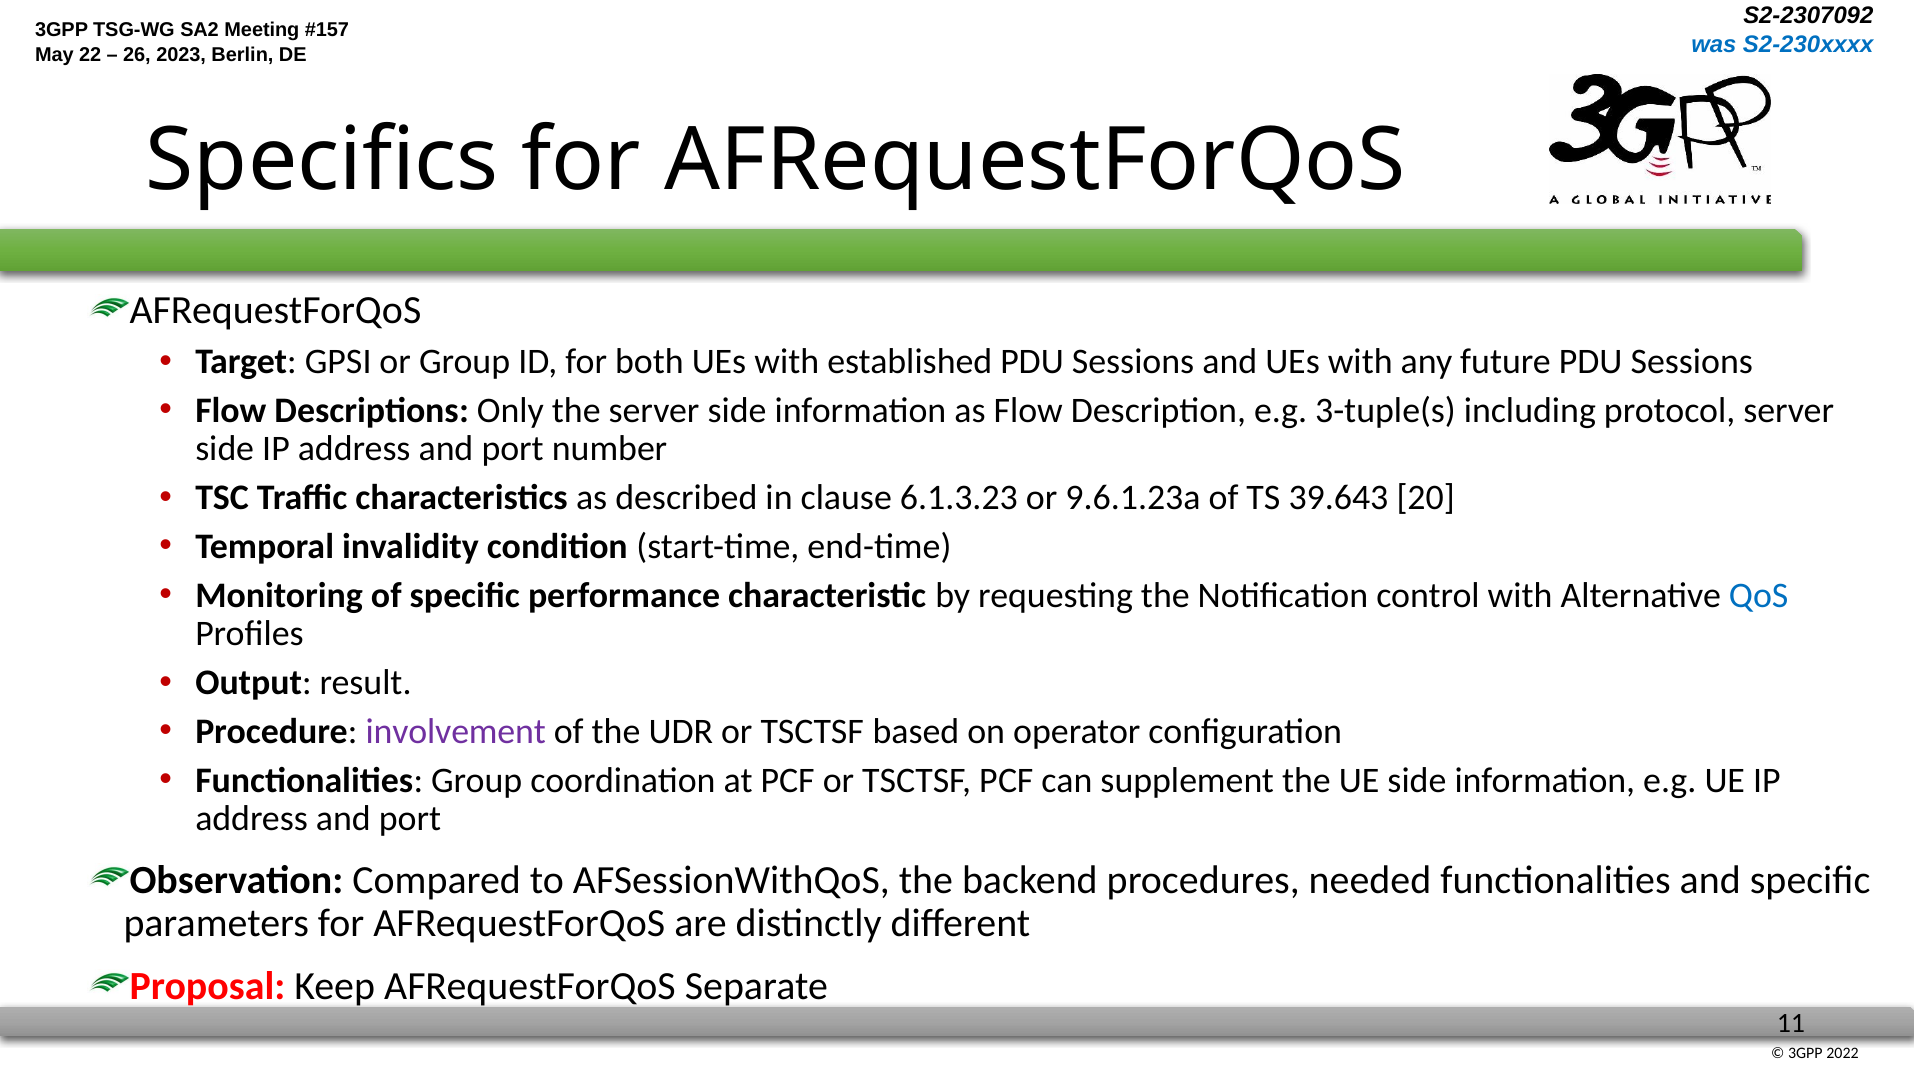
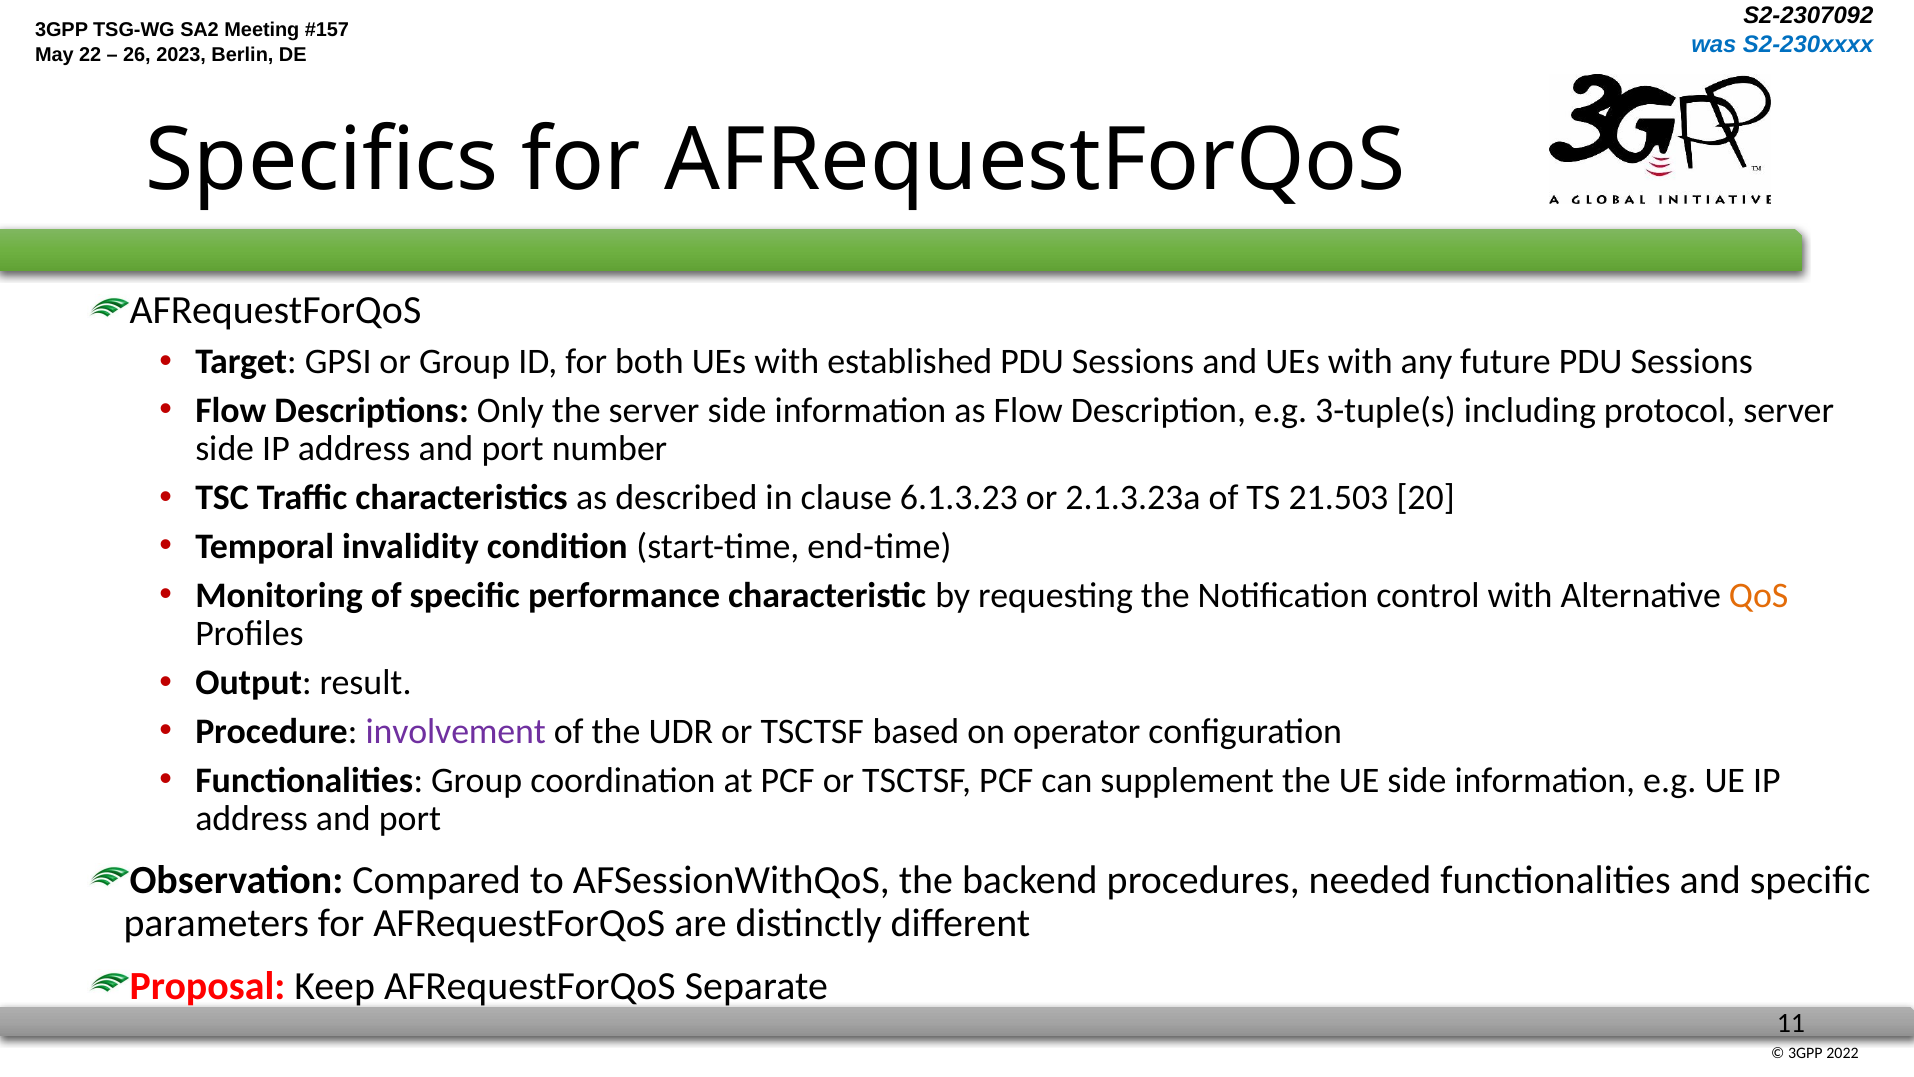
9.6.1.23a: 9.6.1.23a -> 2.1.3.23a (1133, 498)
39.643: 39.643 -> 21.503 (1338, 498)
QoS colour: blue -> orange (1759, 595)
